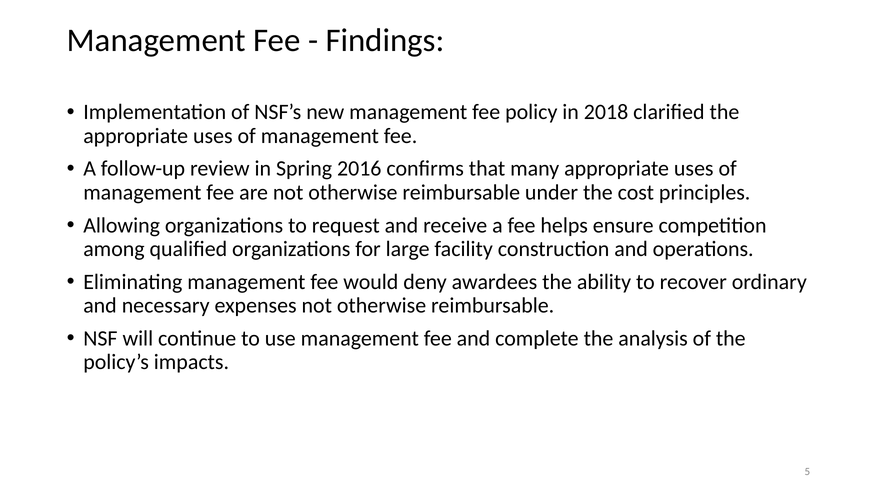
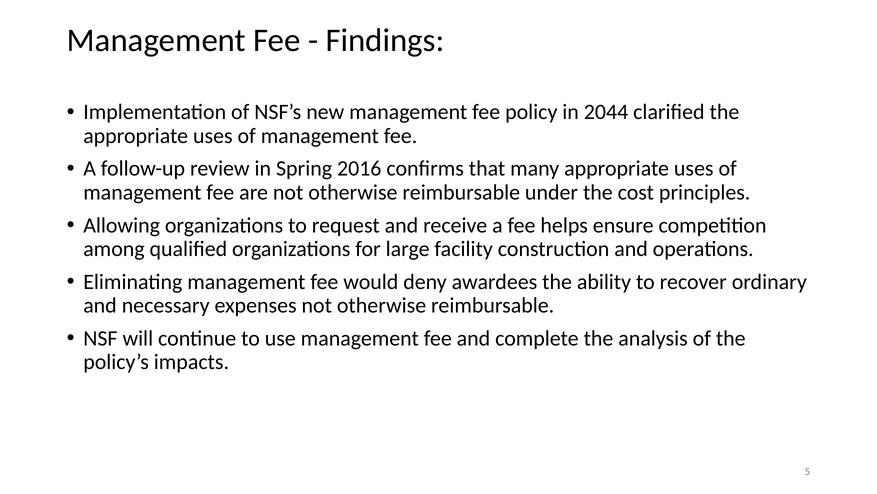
2018: 2018 -> 2044 (606, 112)
